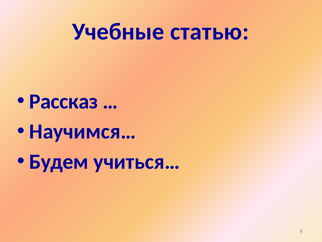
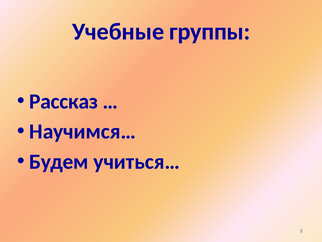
статью: статью -> группы (210, 31)
